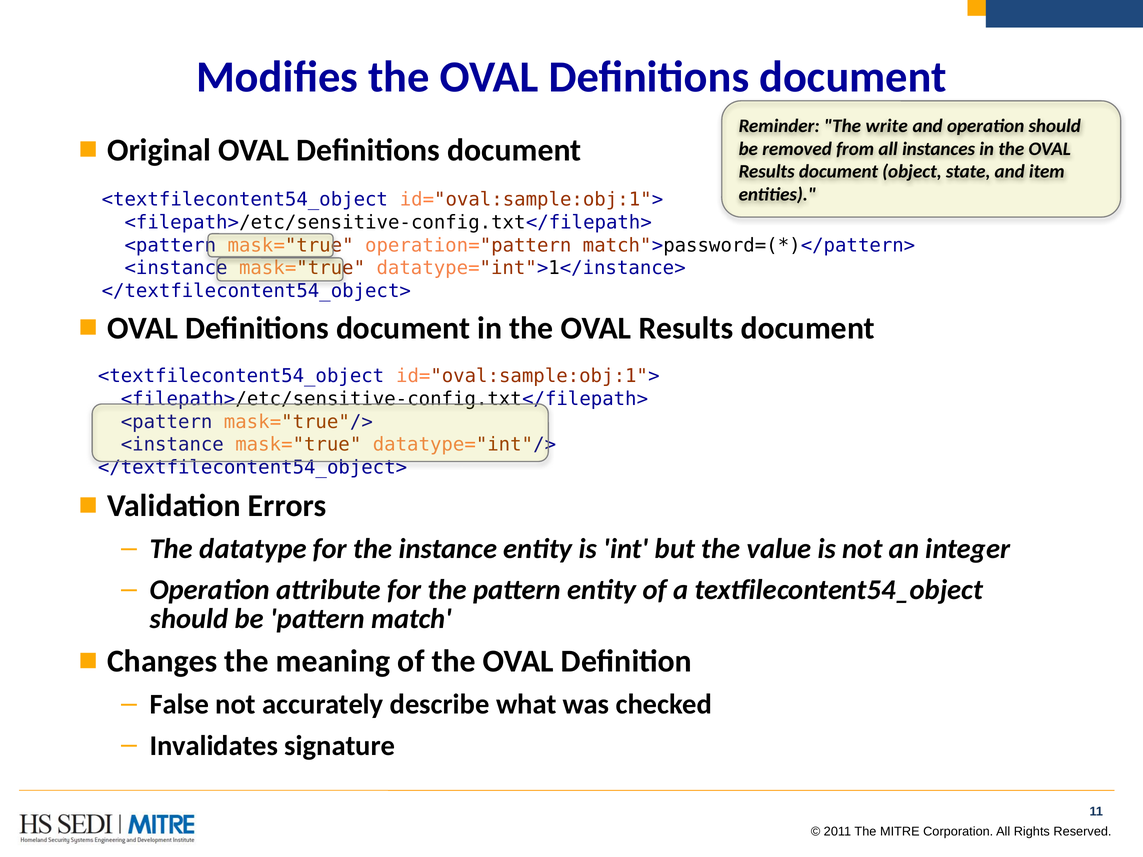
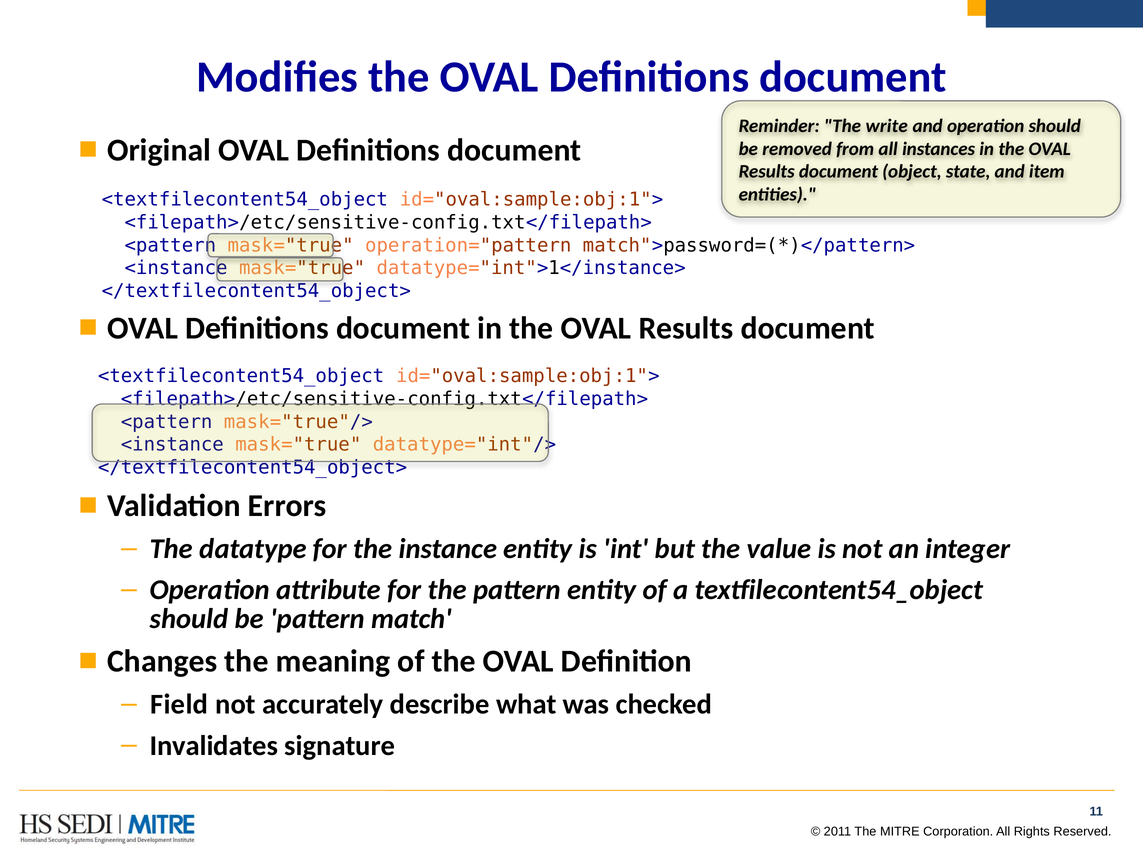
False: False -> Field (179, 705)
